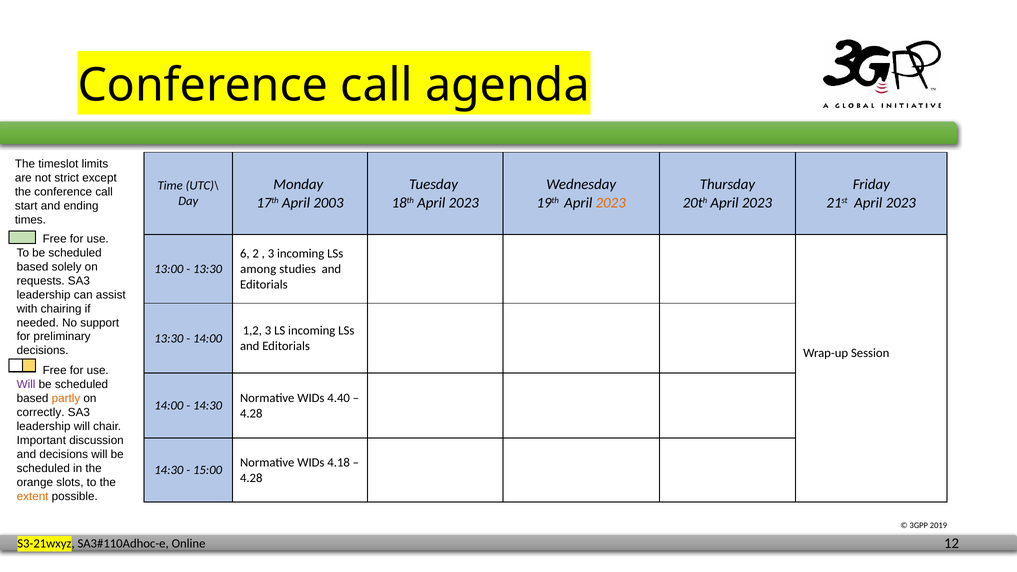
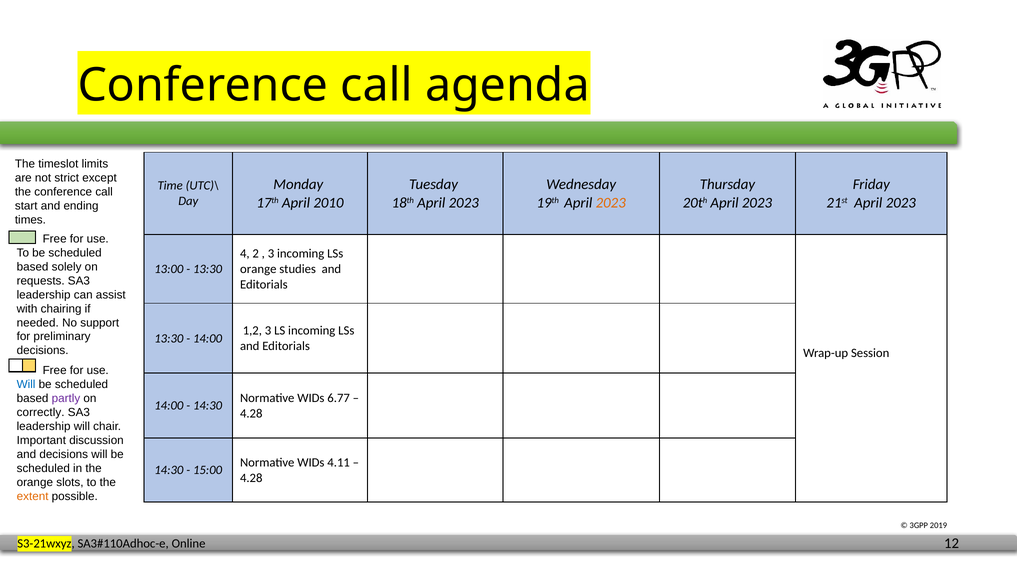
2003: 2003 -> 2010 (328, 203)
6: 6 -> 4 (245, 254)
among: among -> orange (258, 269)
Will colour: purple -> blue (26, 385)
4.40: 4.40 -> 6.77 (339, 398)
partly colour: orange -> purple (66, 399)
4.18: 4.18 -> 4.11 (339, 462)
